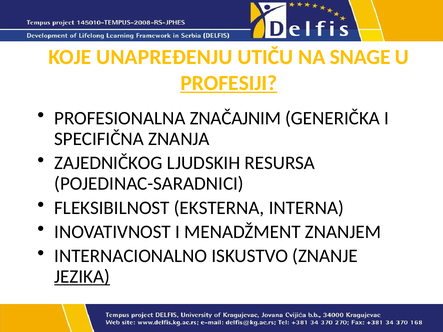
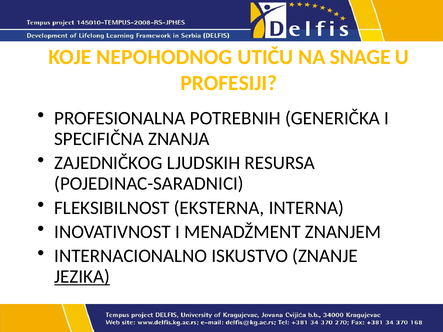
UNAPREĐENJU: UNAPREĐENJU -> NEPOHODNOG (164, 57)
PROFESIJI underline: present -> none (229, 83)
ZNAČAJNIM: ZNAČAJNIM -> POTREBNIH (235, 118)
